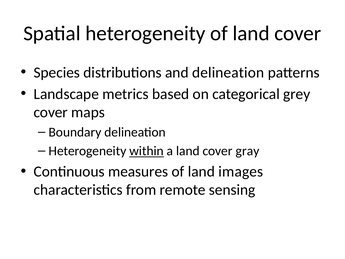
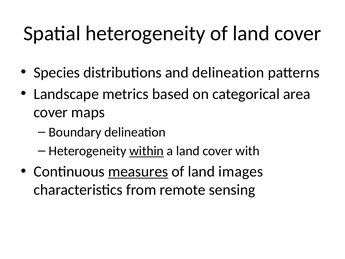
grey: grey -> area (297, 94)
gray: gray -> with (248, 151)
measures underline: none -> present (138, 171)
